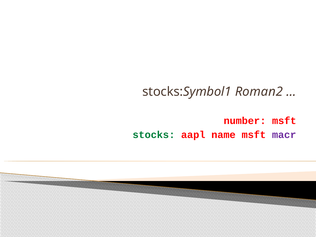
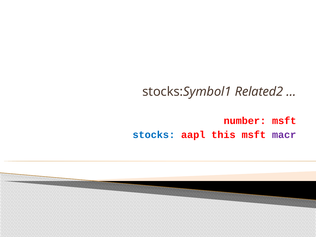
Roman2: Roman2 -> Related2 (259, 92)
stocks colour: green -> blue (154, 135)
name: name -> this (223, 135)
